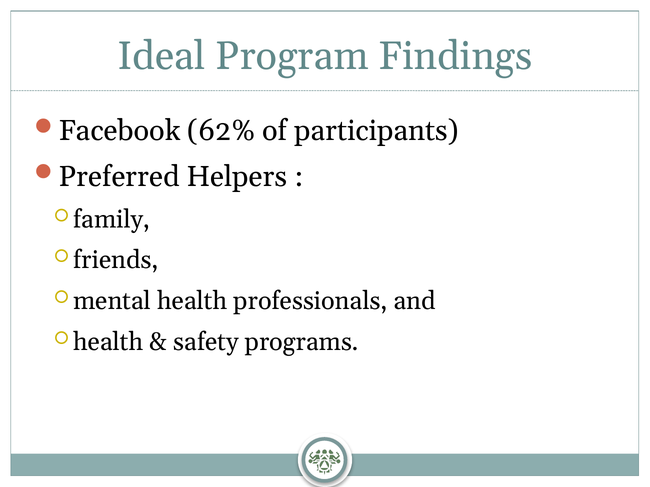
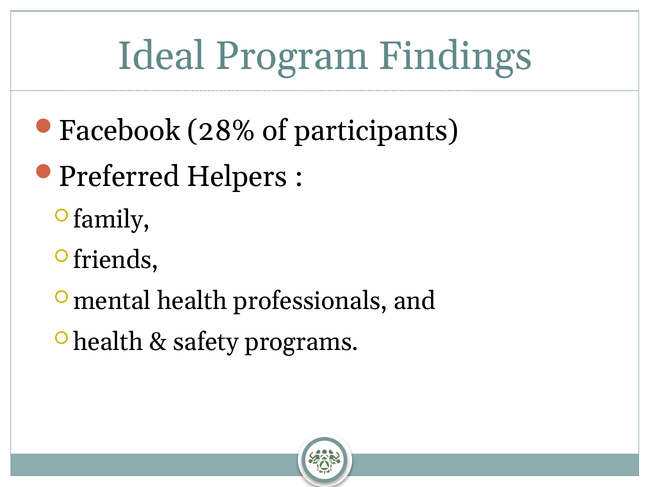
62%: 62% -> 28% (221, 131)
